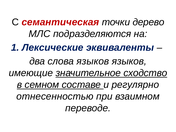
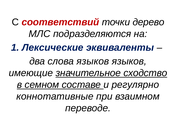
семантическая: семантическая -> соответствий (60, 22)
отнесенностью: отнесенностью -> коннотативные (55, 96)
